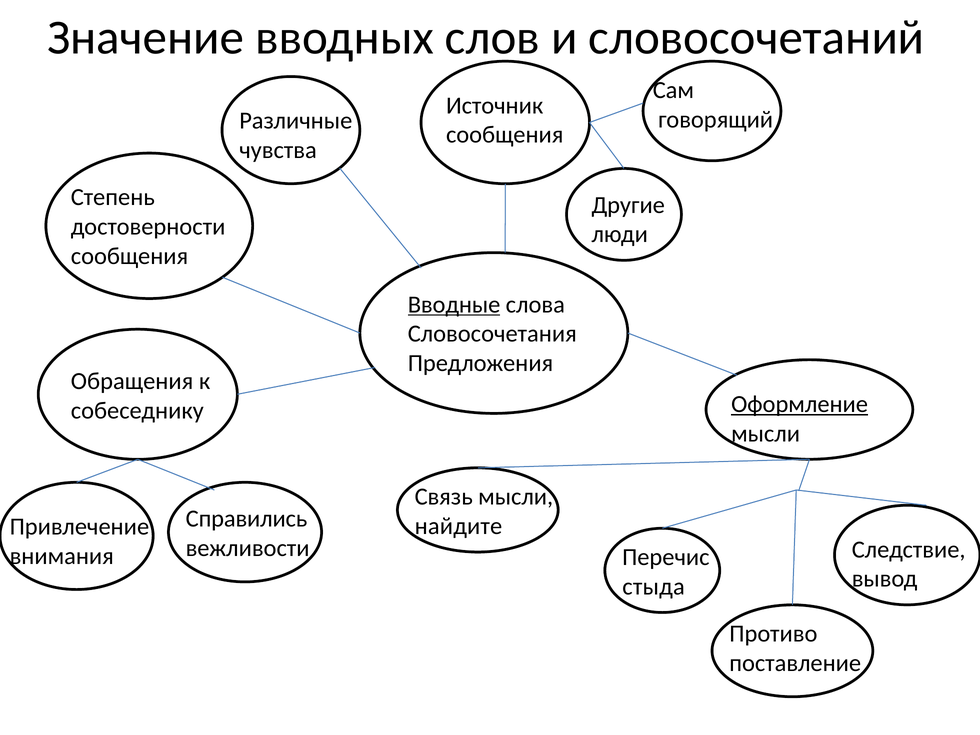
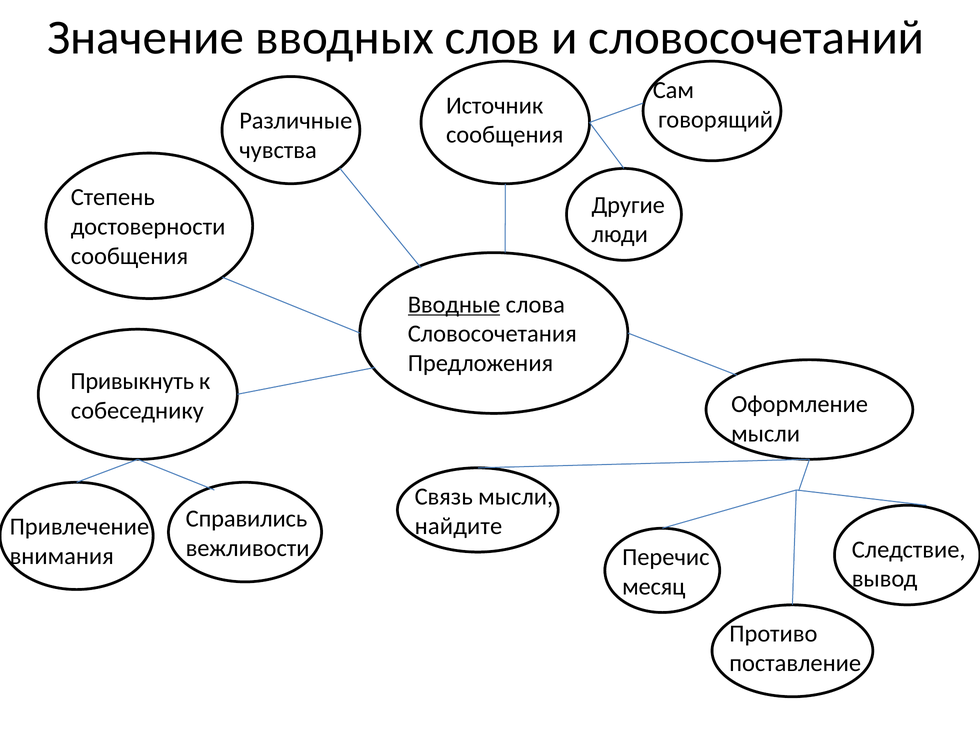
Обращения: Обращения -> Привыкнуть (132, 381)
Оформление underline: present -> none (800, 404)
стыда: стыда -> месяц (654, 587)
